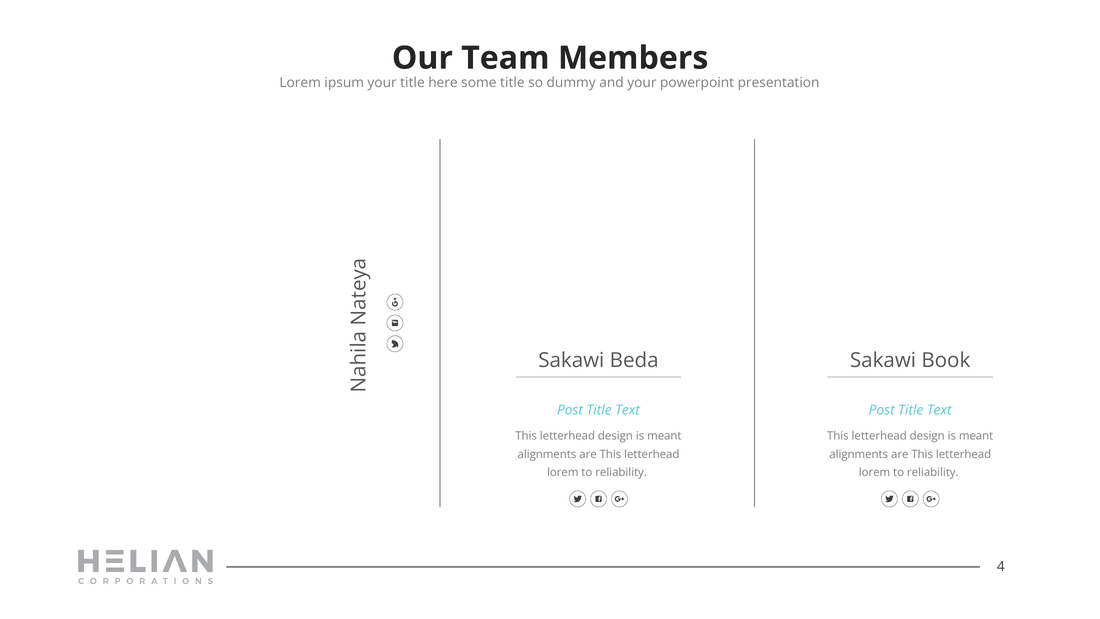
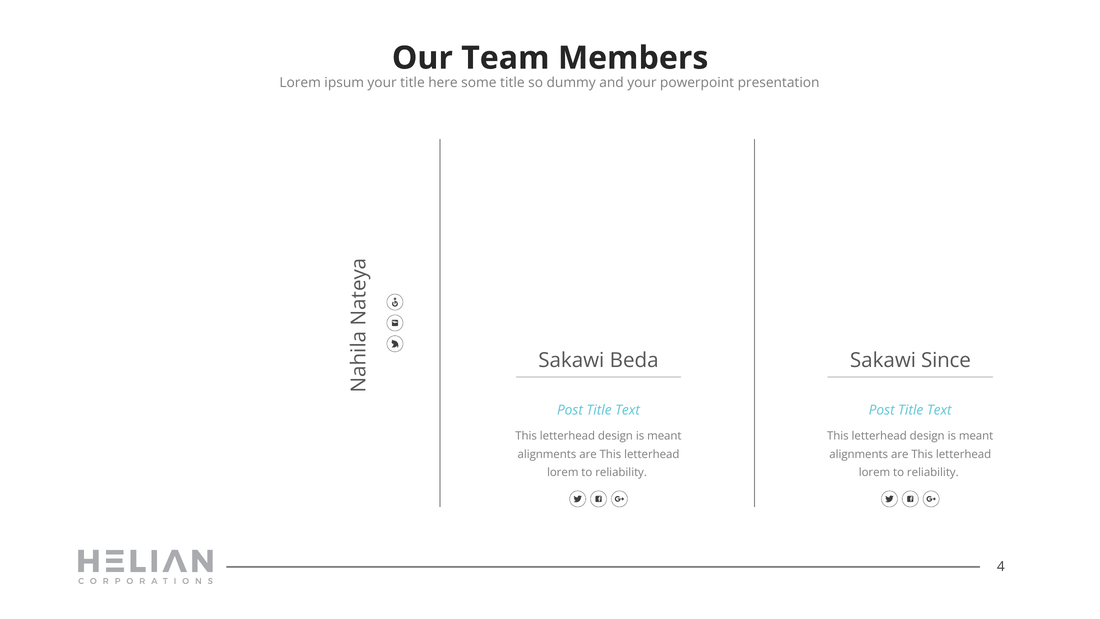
Book: Book -> Since (946, 360)
